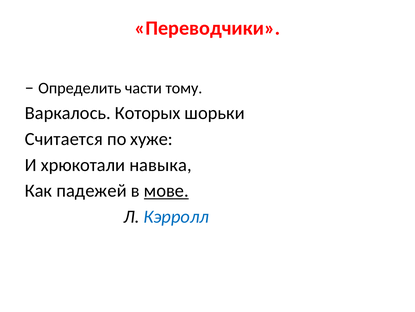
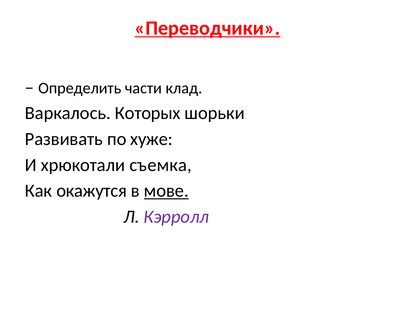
Переводчики underline: none -> present (207, 28)
тому: тому -> клад (184, 88)
Считается: Считается -> Развивать (64, 139)
навыка: навыка -> съемка (160, 165)
падежей: падежей -> окажутся (92, 190)
Кэрролл colour: blue -> purple (176, 216)
